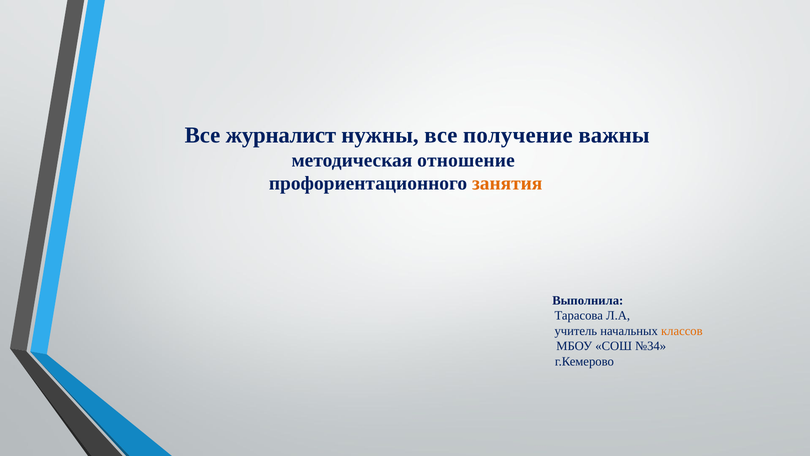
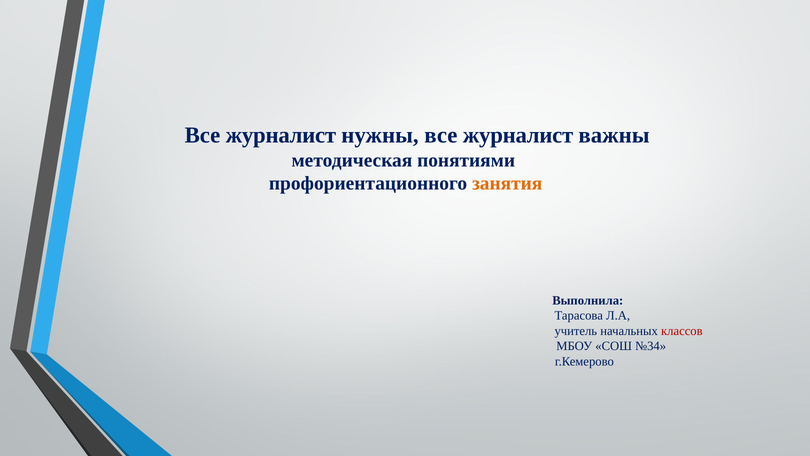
нужны все получение: получение -> журналист (518, 135)
отношение: отношение -> понятиями (466, 160)
классов colour: orange -> red (682, 331)
